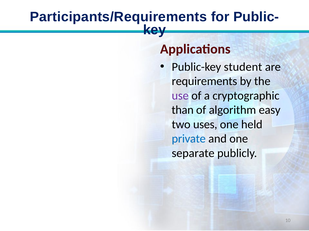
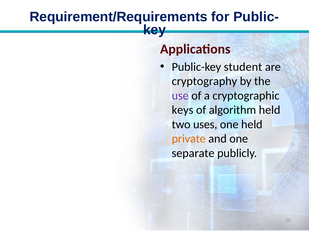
Participants/Requirements: Participants/Requirements -> Requirement/Requirements (119, 17)
requirements: requirements -> cryptography (204, 82)
than: than -> keys (183, 110)
algorithm easy: easy -> held (270, 110)
private colour: blue -> orange (189, 139)
